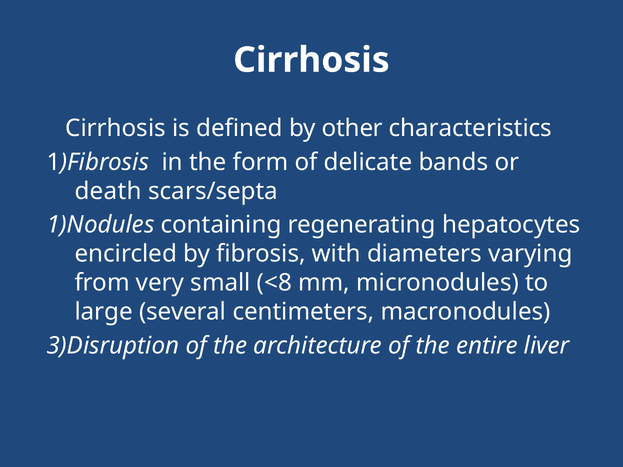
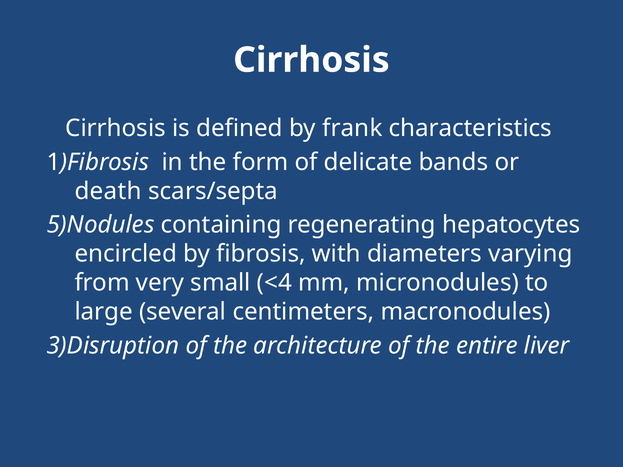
other: other -> frank (352, 128)
1)Nodules: 1)Nodules -> 5)Nodules (101, 225)
<8: <8 -> <4 (274, 283)
